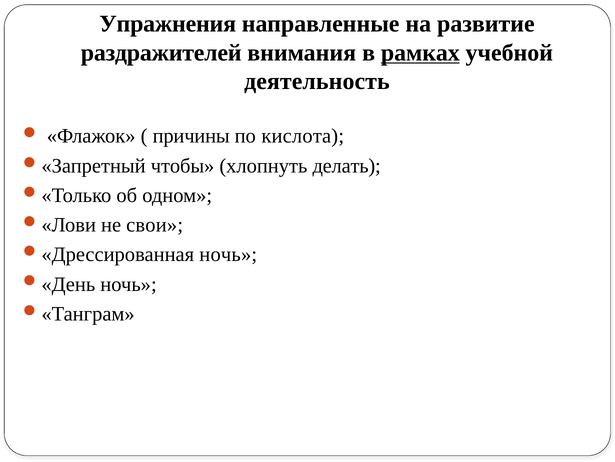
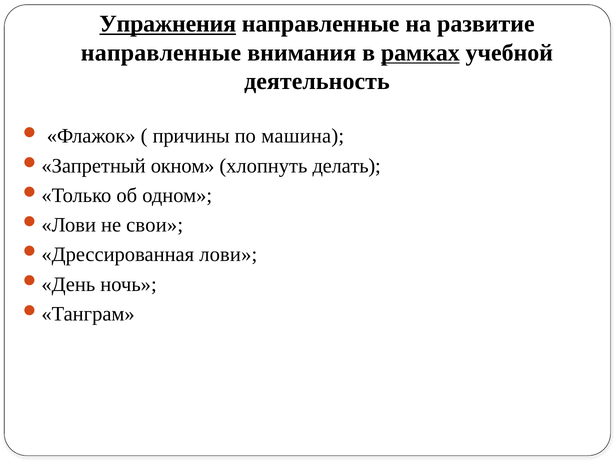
Упражнения underline: none -> present (168, 24)
раздражителей: раздражителей -> направленные (161, 53)
кислота: кислота -> машина (303, 136)
чтобы: чтобы -> окном (183, 166)
ночь: ночь -> лови (228, 254)
